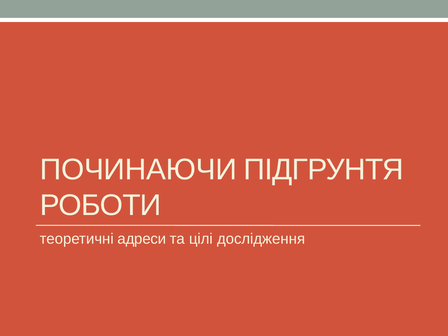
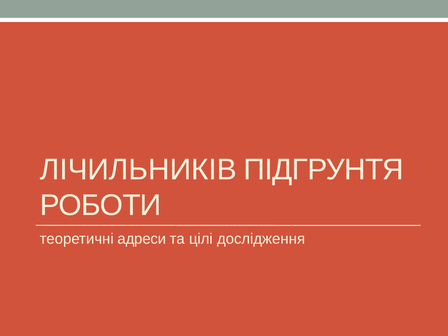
ПОЧИНАЮЧИ: ПОЧИНАЮЧИ -> ЛІЧИЛЬНИКІВ (138, 170)
